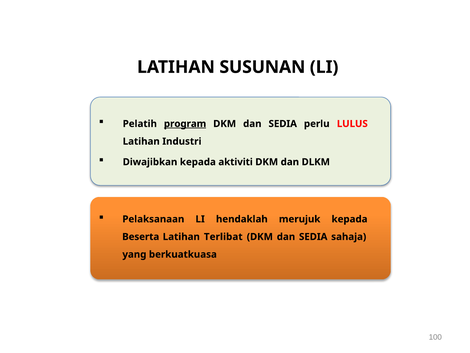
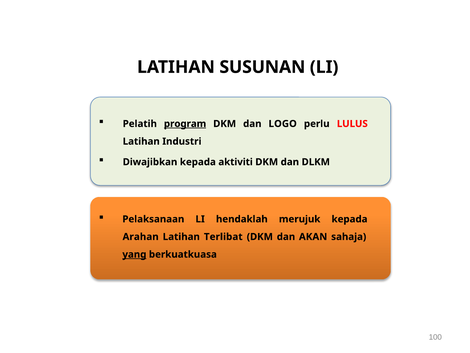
SEDIA: SEDIA -> LOGO (283, 124)
Beserta: Beserta -> Arahan (141, 236)
SEDIA: SEDIA -> AKAN (313, 236)
yang underline: none -> present (134, 254)
